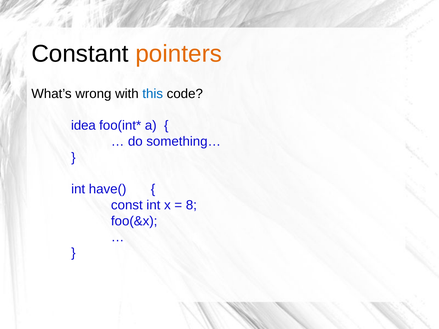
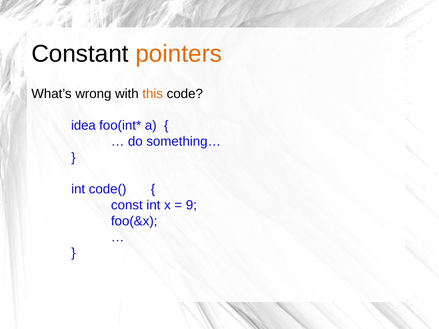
this colour: blue -> orange (153, 94)
have(: have( -> code( (108, 189)
8: 8 -> 9 (191, 205)
